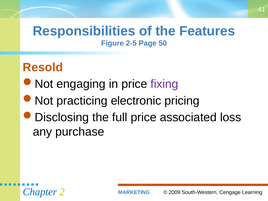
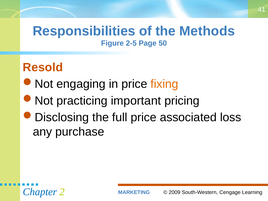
Features: Features -> Methods (207, 31)
fixing colour: purple -> orange (164, 84)
electronic: electronic -> important (136, 101)
